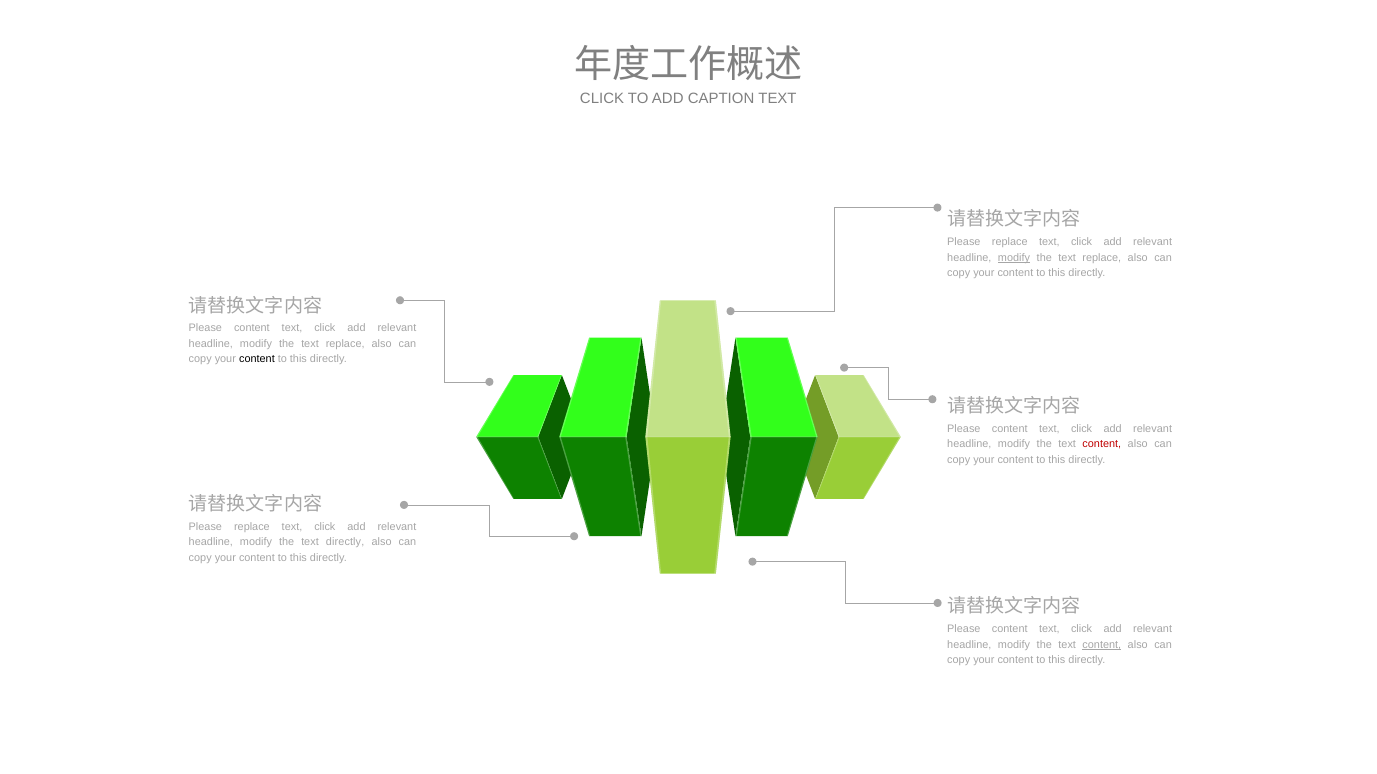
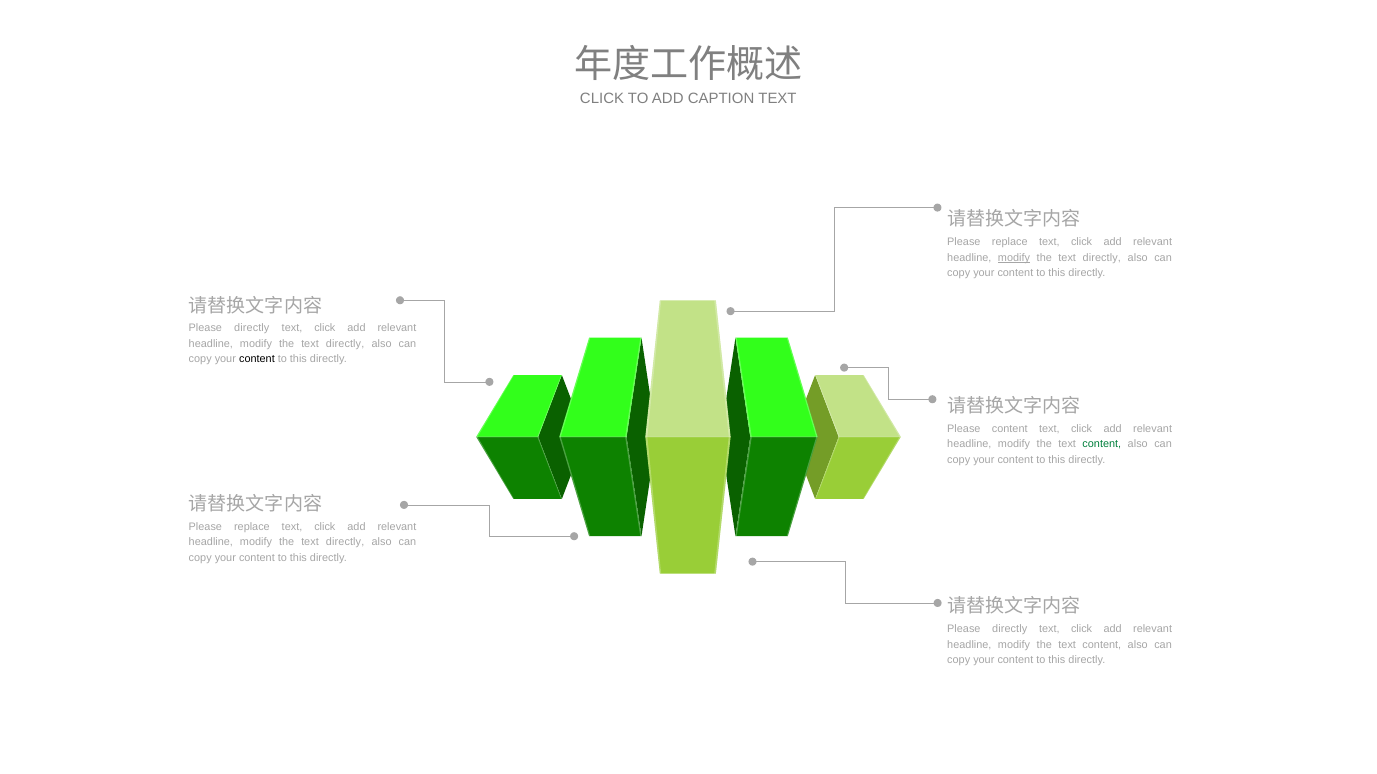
replace: replace -> directly (1102, 258)
content: content -> directly (252, 328)
replace: replace -> directly (345, 344)
content colour: red -> green (1102, 445)
content: content -> directly (1010, 629)
content underline: present -> none (1102, 645)
